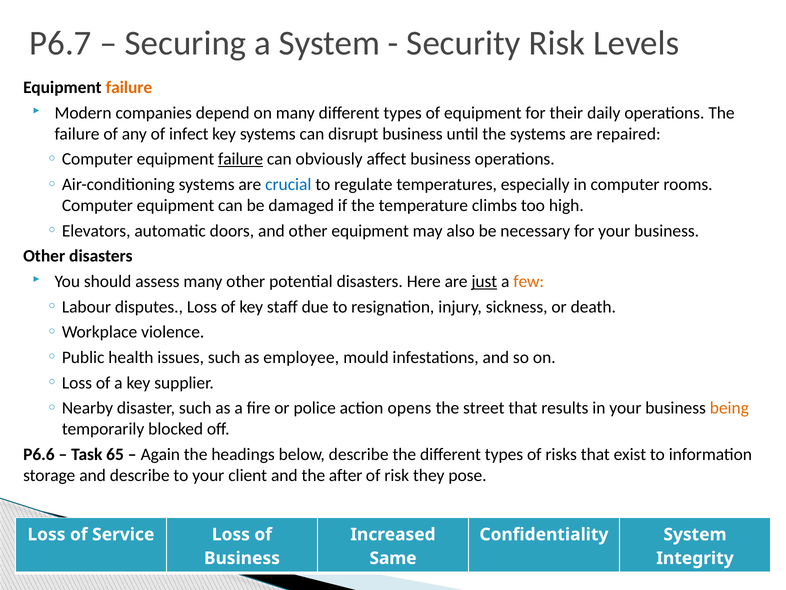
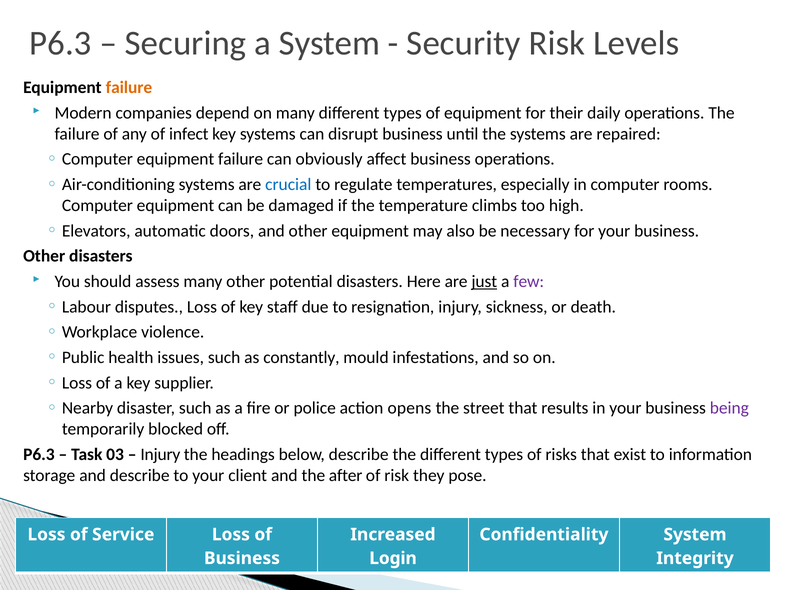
P6.7: P6.7 -> P6.3 (60, 43)
failure underline: present -> none (241, 159)
few colour: orange -> purple (529, 281)
employee: employee -> constantly (301, 357)
being colour: orange -> purple (729, 408)
P6.6: P6.6 -> P6.3 (39, 454)
65: 65 -> 03 (115, 454)
Again: Again -> Injury (160, 454)
Same: Same -> Login (393, 558)
